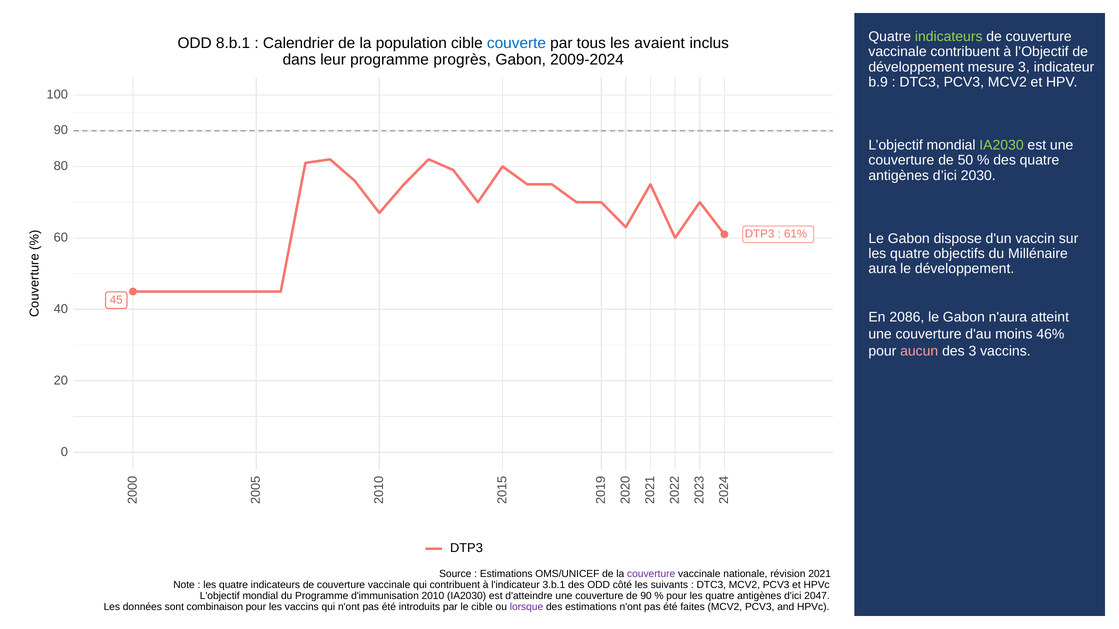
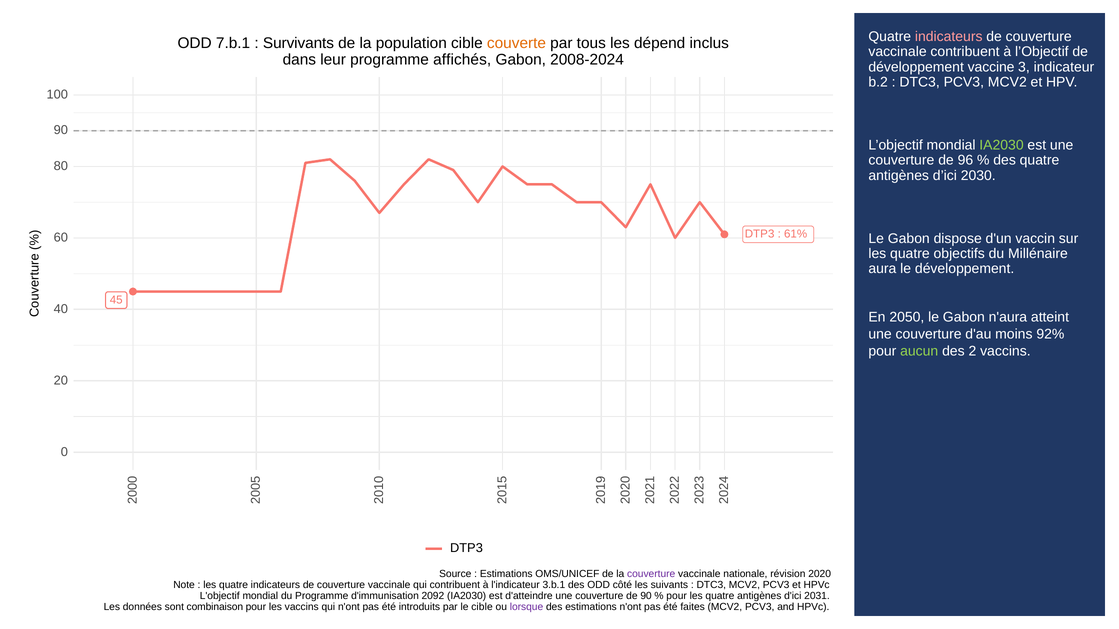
indicateurs colour: light green -> pink (949, 37)
8.b.1: 8.b.1 -> 7.b.1 (233, 43)
Calendrier: Calendrier -> Survivants (298, 43)
couverte colour: blue -> orange (516, 43)
avaient: avaient -> dépend (660, 43)
progrès: progrès -> affichés (462, 60)
2009-2024: 2009-2024 -> 2008-2024 (587, 60)
mesure: mesure -> vaccine (991, 67)
b.9: b.9 -> b.2 (878, 82)
50: 50 -> 96 (965, 160)
2086: 2086 -> 2050 (907, 318)
46%: 46% -> 92% (1050, 334)
aucun colour: pink -> light green (919, 351)
des 3: 3 -> 2 (972, 351)
2021: 2021 -> 2020 (820, 574)
2010: 2010 -> 2092 (433, 596)
2047: 2047 -> 2031 (817, 596)
